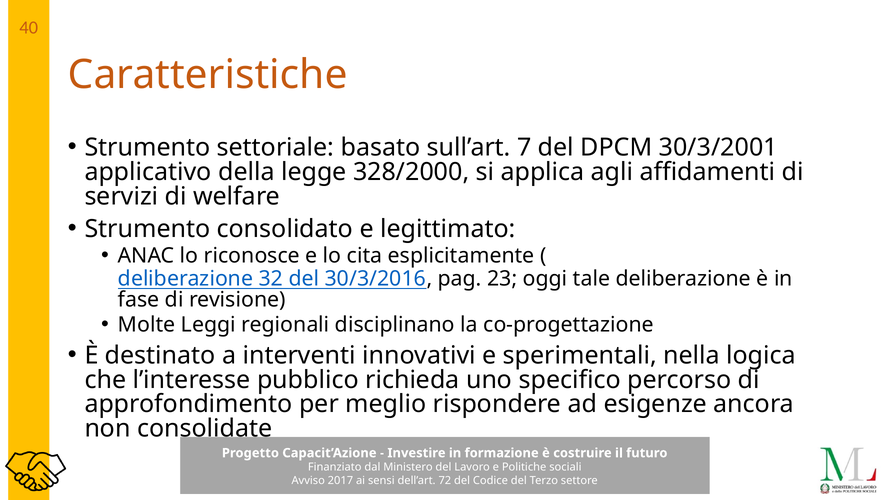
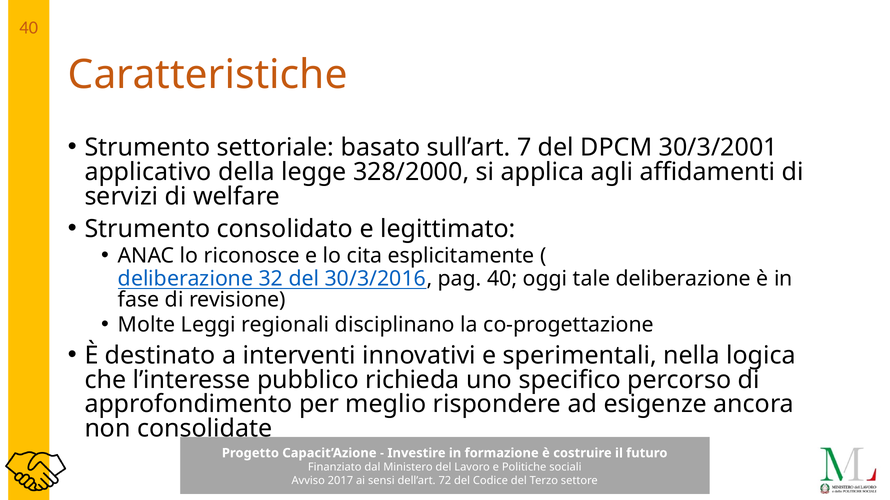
pag 23: 23 -> 40 (502, 279)
